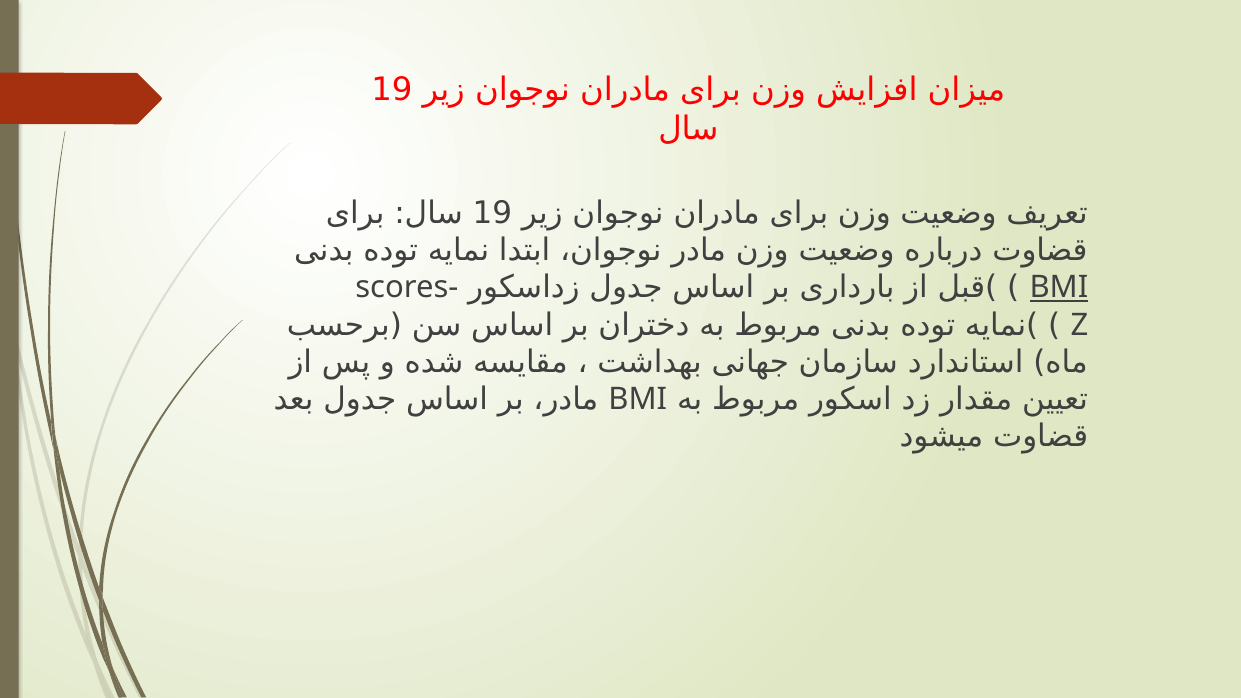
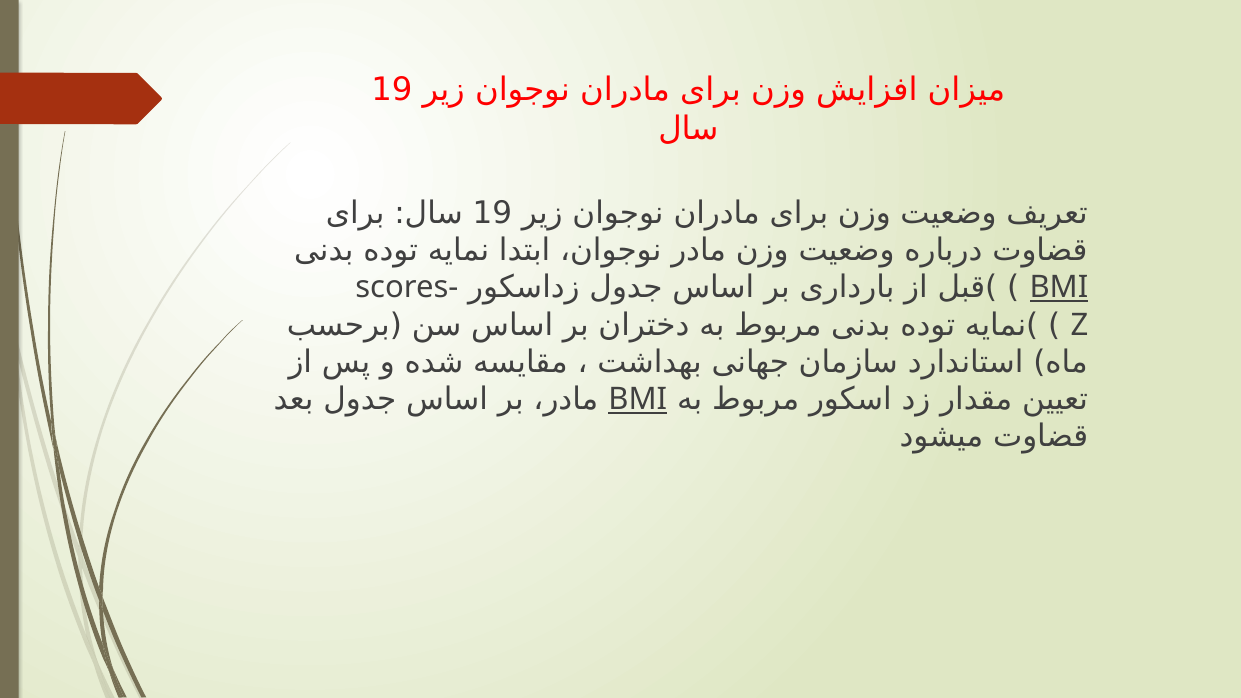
BMI underline: none -> present (638, 399)
